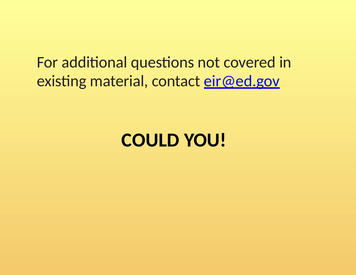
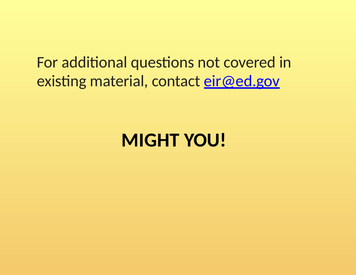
COULD: COULD -> MIGHT (150, 140)
